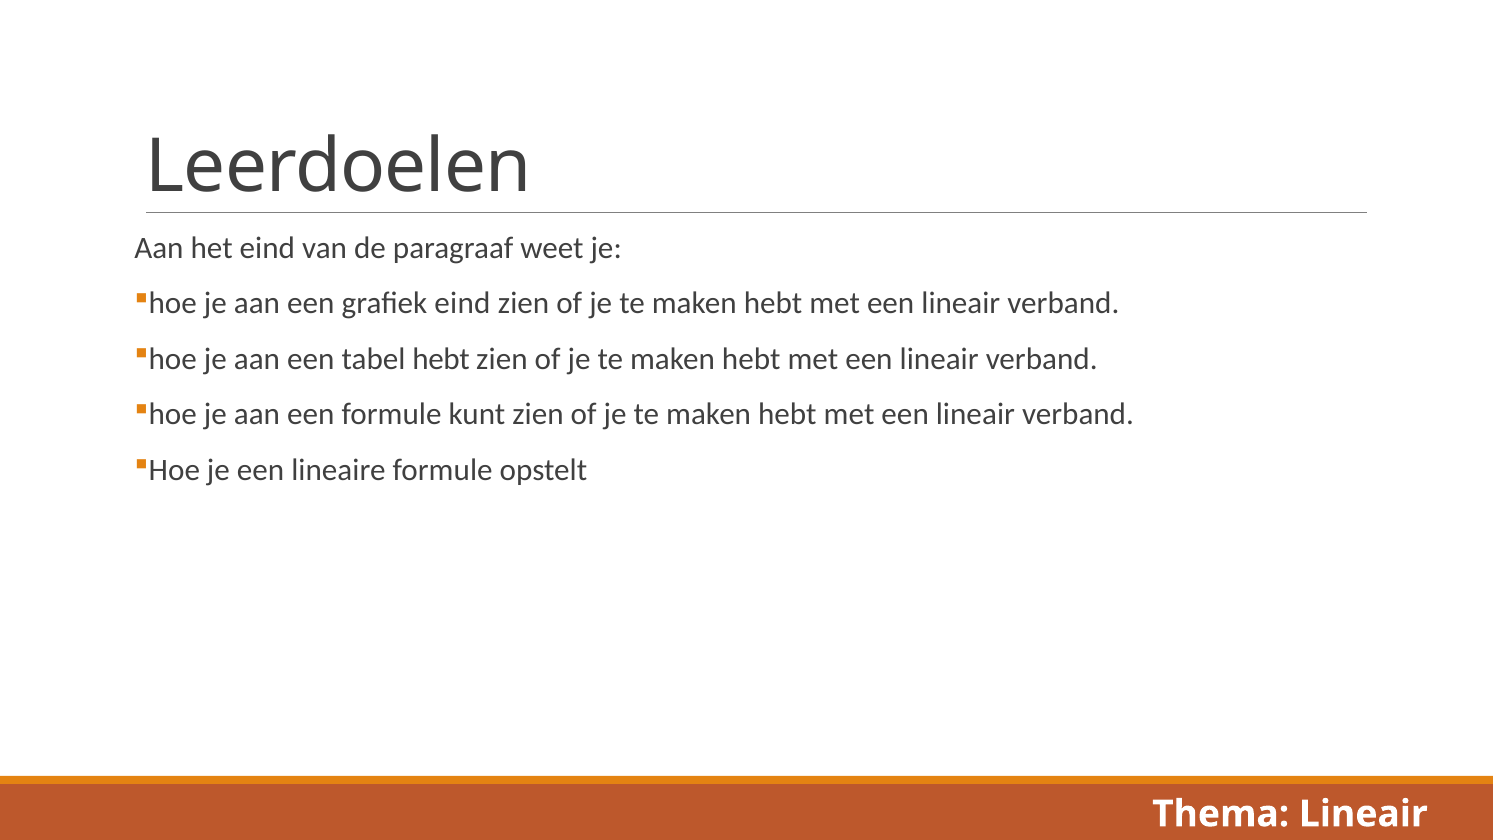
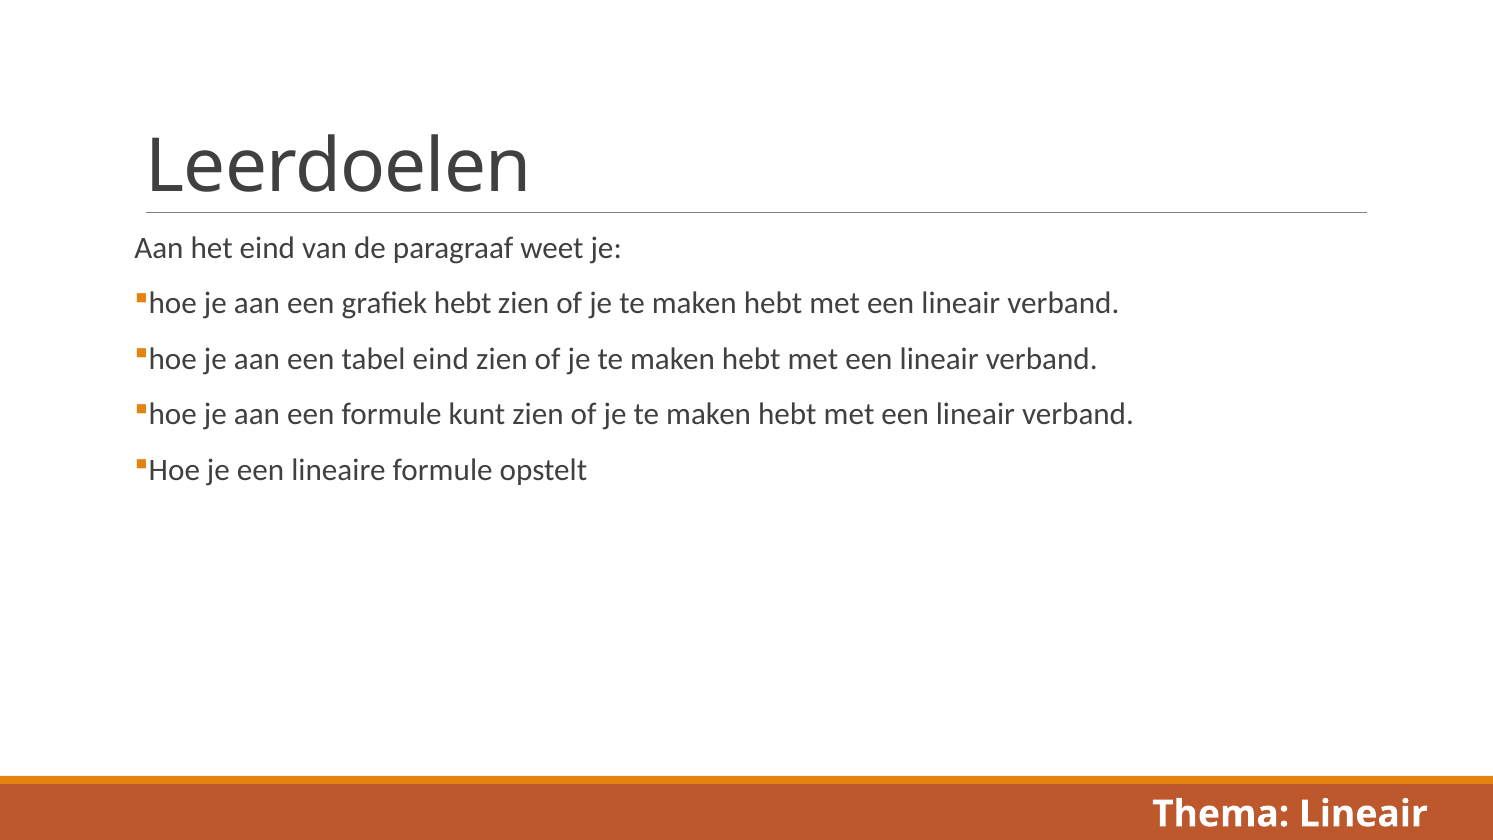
grafiek eind: eind -> hebt (463, 304)
tabel hebt: hebt -> eind (441, 359)
